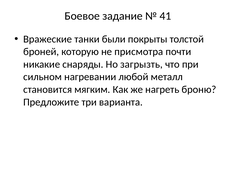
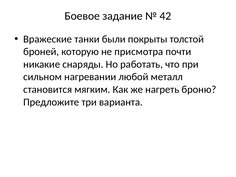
41: 41 -> 42 (165, 16)
загрызть: загрызть -> работать (142, 64)
